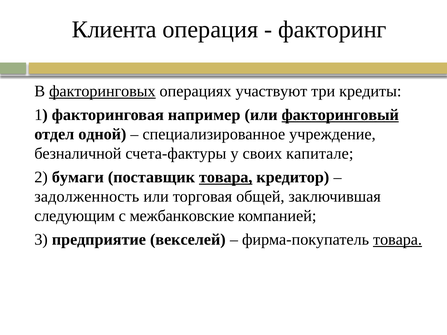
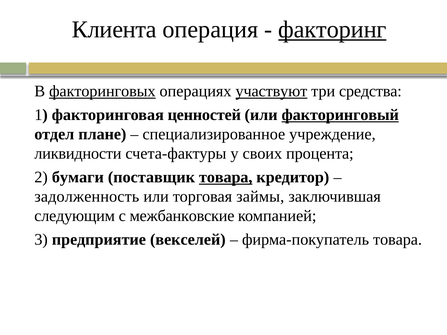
факторинг underline: none -> present (332, 30)
участвуют underline: none -> present (271, 91)
кредиты: кредиты -> средства (370, 91)
например: например -> ценностей (204, 115)
одной: одной -> плане (102, 134)
безналичной: безналичной -> ликвидности (78, 154)
капитале: капитале -> процента (320, 154)
общей: общей -> займы (260, 197)
товара underline: present -> none (398, 240)
